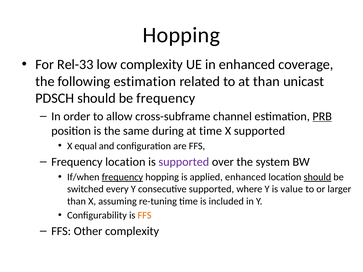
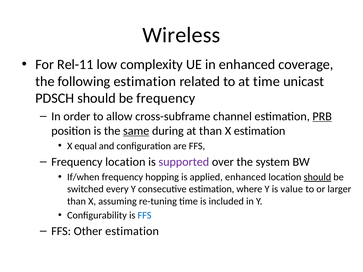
Hopping: Hopping -> Wireless (181, 35)
Rel-33: Rel-33 -> Rel-11 (75, 64)
at than: than -> time (266, 81)
same underline: none -> present (136, 131)
at time: time -> than (211, 131)
X supported: supported -> estimation (260, 131)
frequency underline: present -> none (122, 177)
consecutive supported: supported -> estimation (212, 189)
FFS colour: orange -> blue (145, 215)
Other complexity: complexity -> estimation (132, 231)
